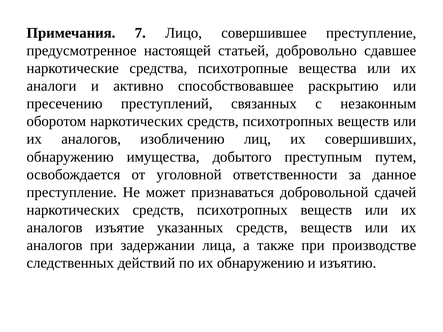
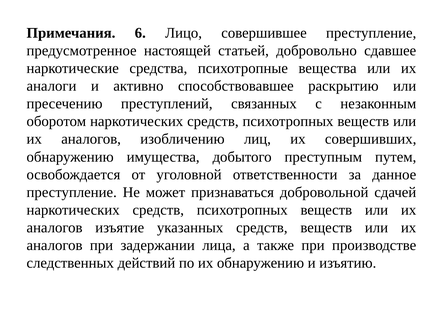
7: 7 -> 6 (140, 33)
